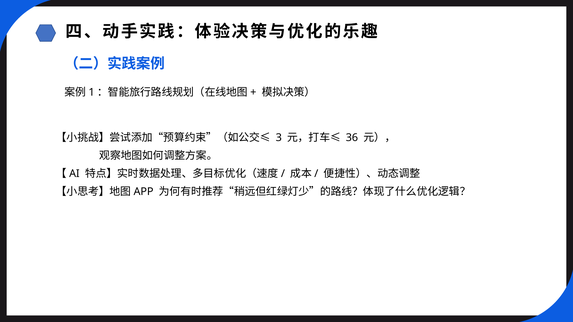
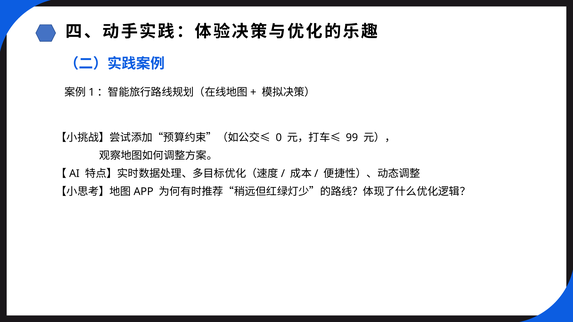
3: 3 -> 0 (279, 138)
36: 36 -> 99 (352, 138)
